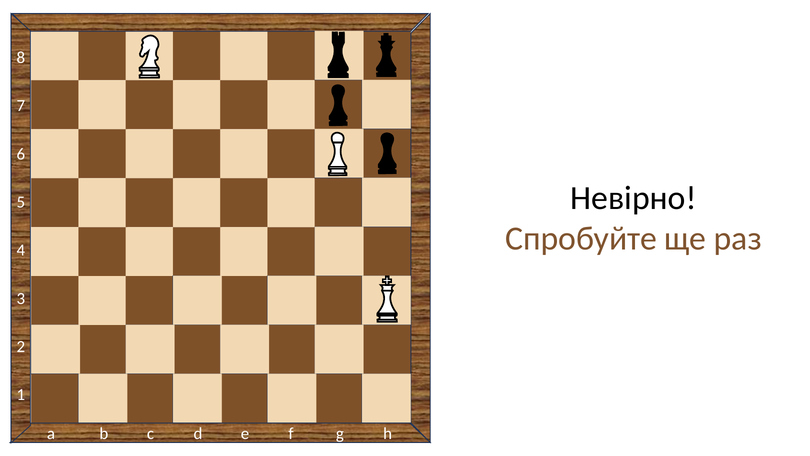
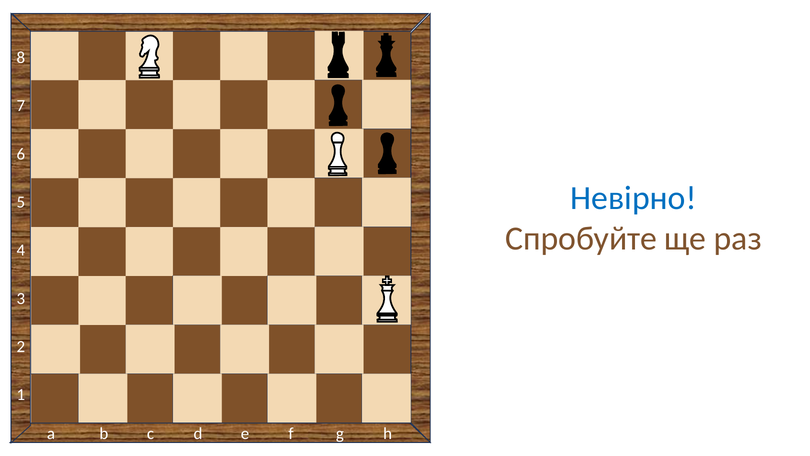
Невірно colour: black -> blue (633, 198)
